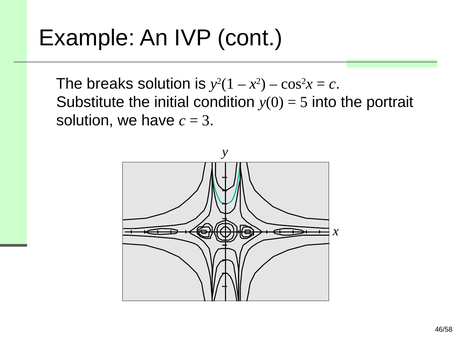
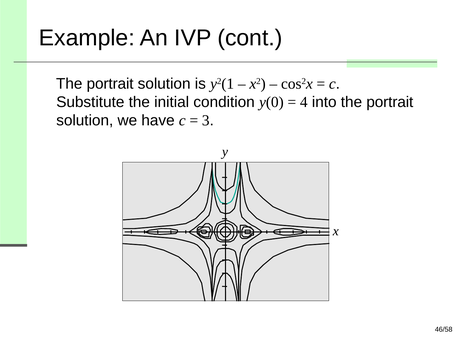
breaks: breaks -> portrait (110, 84)
5: 5 -> 4 (304, 102)
